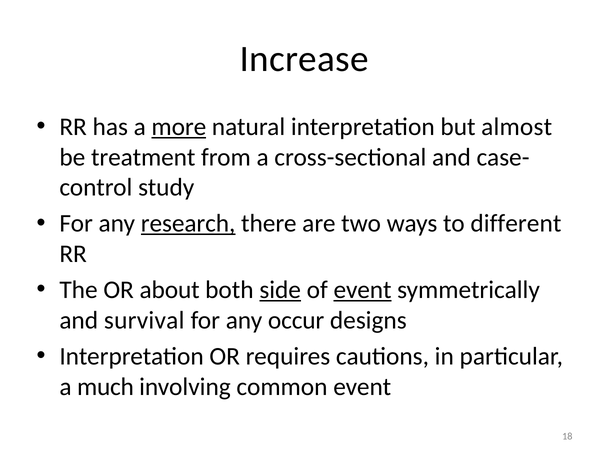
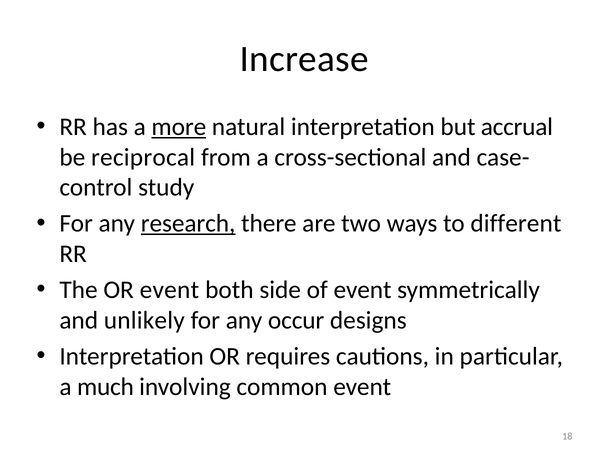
almost: almost -> accrual (517, 127)
treatment: treatment -> reciprocal (143, 157)
OR about: about -> event (169, 290)
side underline: present -> none (280, 290)
event underline: present -> none (363, 290)
survival: survival -> unlikely (144, 320)
